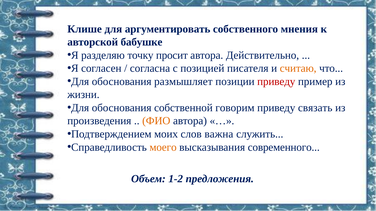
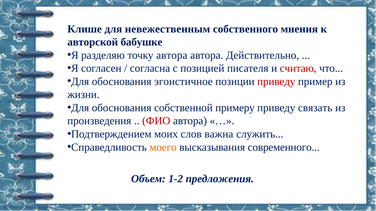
аргументировать: аргументировать -> невежественным (168, 29)
точку просит: просит -> автора (172, 55)
считаю colour: orange -> red (298, 69)
размышляет: размышляет -> эгоистичное (183, 82)
говорим: говорим -> примеру (235, 108)
ФИО colour: orange -> red (156, 121)
